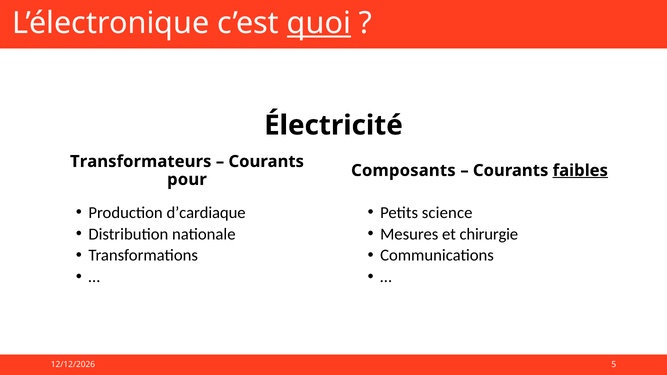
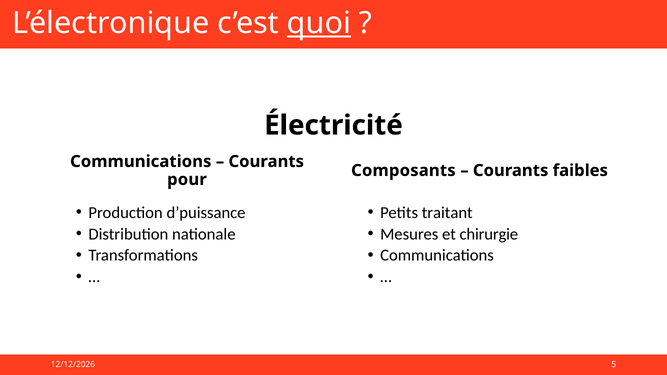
Transformateurs: Transformateurs -> Communications (141, 162)
faibles underline: present -> none (580, 171)
d’cardiaque: d’cardiaque -> d’puissance (206, 213)
science: science -> traitant (447, 213)
